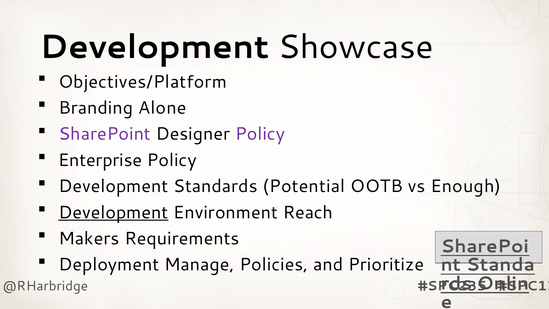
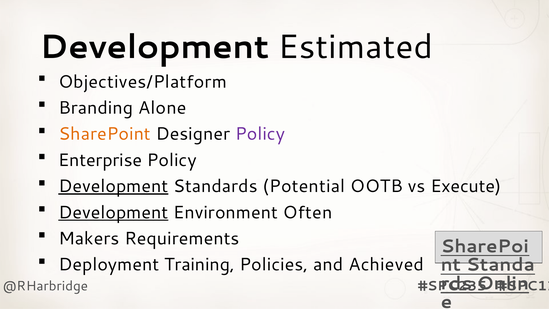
Showcase: Showcase -> Estimated (355, 47)
SharePoint colour: purple -> orange (105, 134)
Development underline: none -> present (113, 186)
Enough: Enough -> Execute (466, 186)
Reach: Reach -> Often (308, 212)
Manage: Manage -> Training (199, 264)
Prioritize: Prioritize -> Achieved (386, 264)
